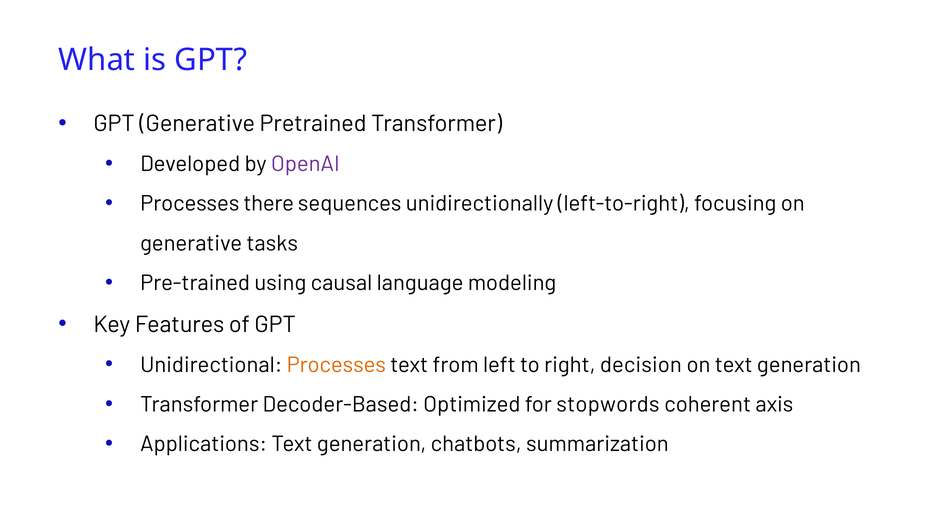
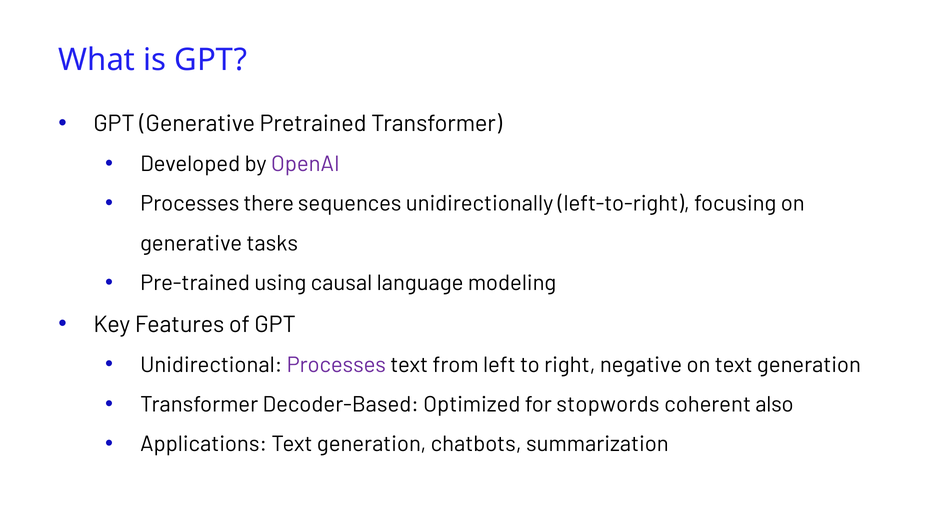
Processes colour: orange -> purple (336, 365)
decision: decision -> negative (641, 365)
axis: axis -> also (774, 405)
